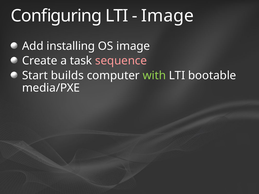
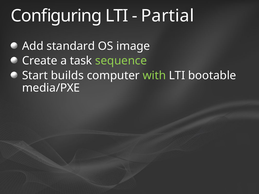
Image: Image -> Partial (167, 16)
installing: installing -> standard (71, 46)
sequence colour: pink -> light green (121, 61)
